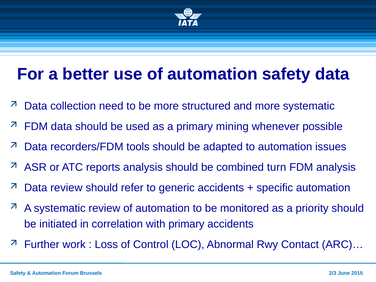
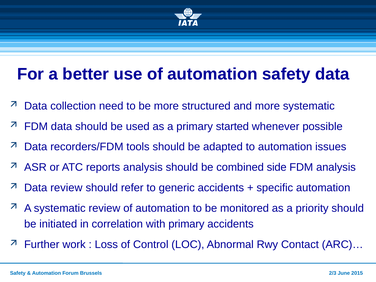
mining: mining -> started (232, 126)
turn: turn -> side (277, 167)
